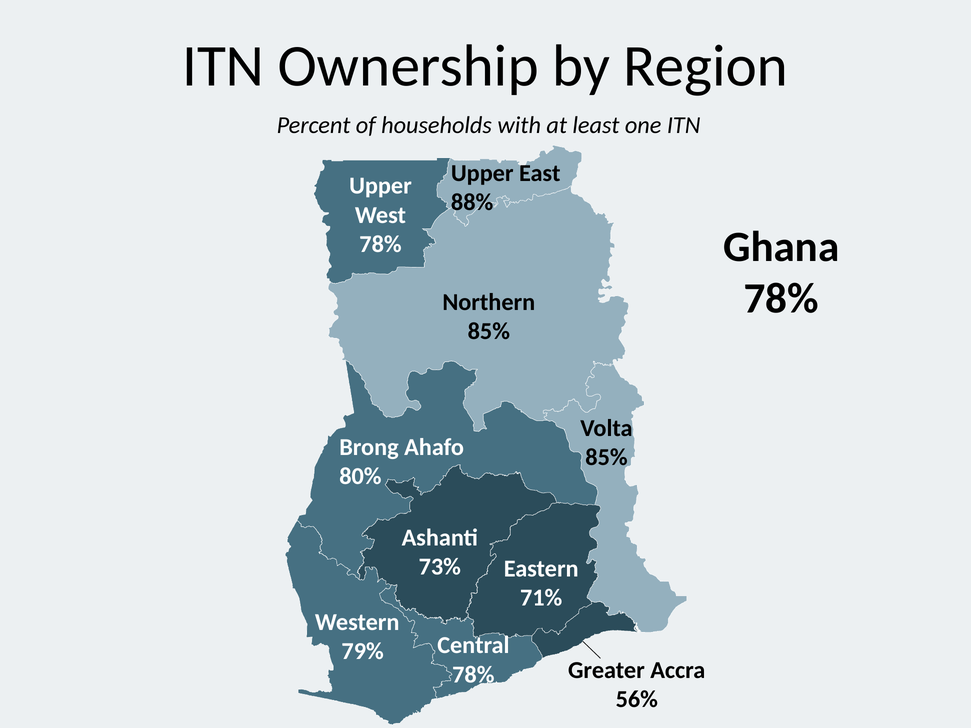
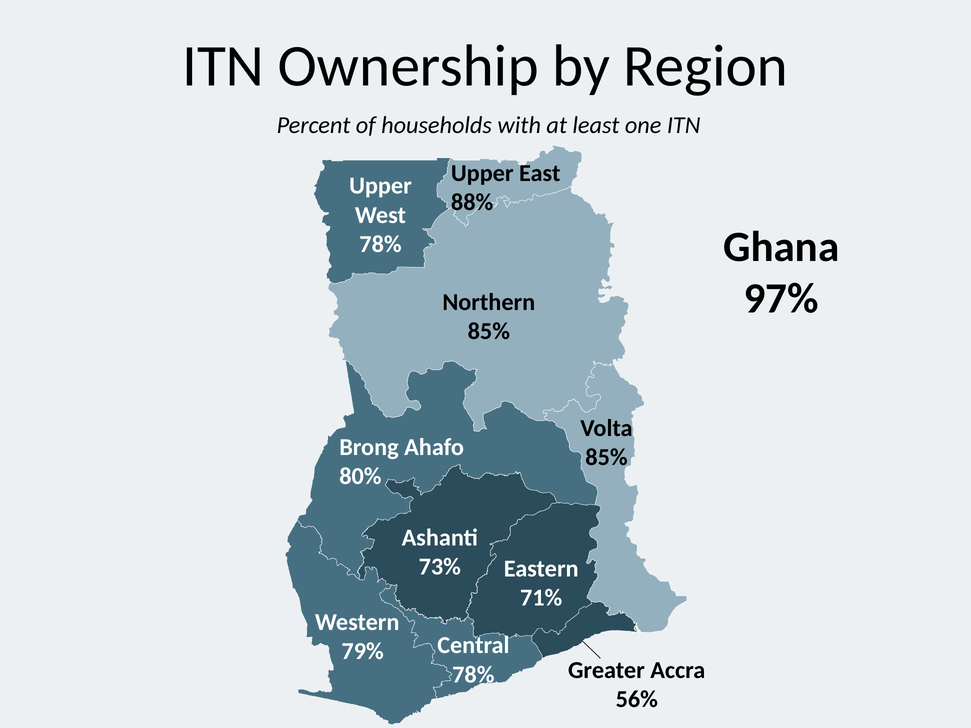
78%: 78% -> 97% (781, 299)
